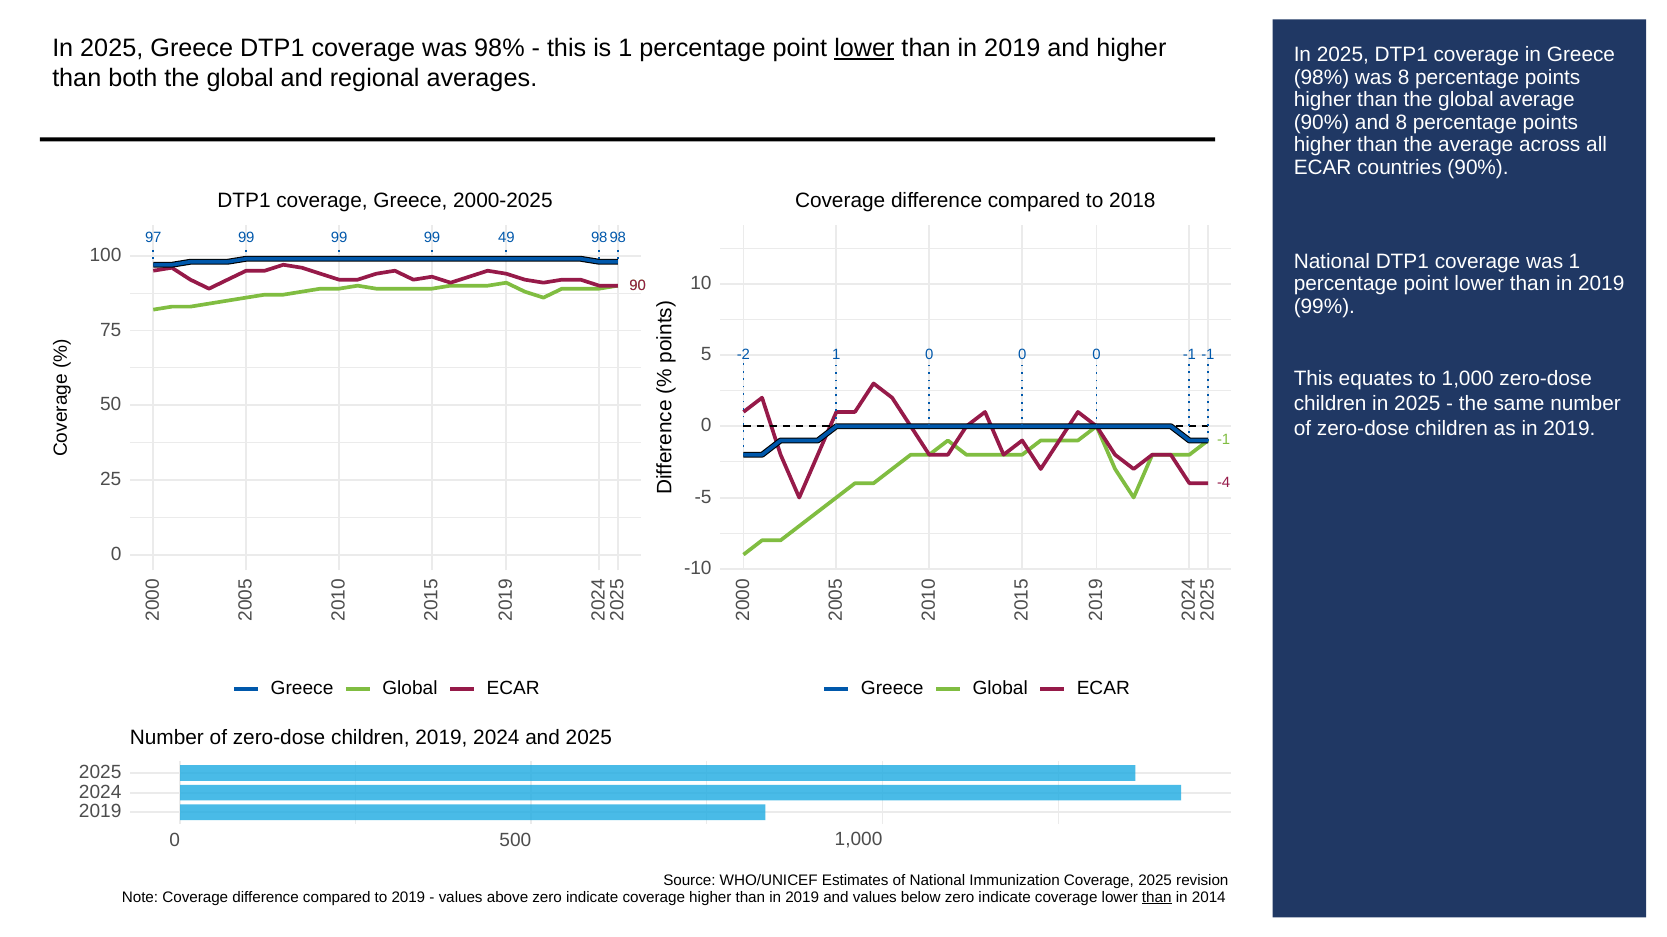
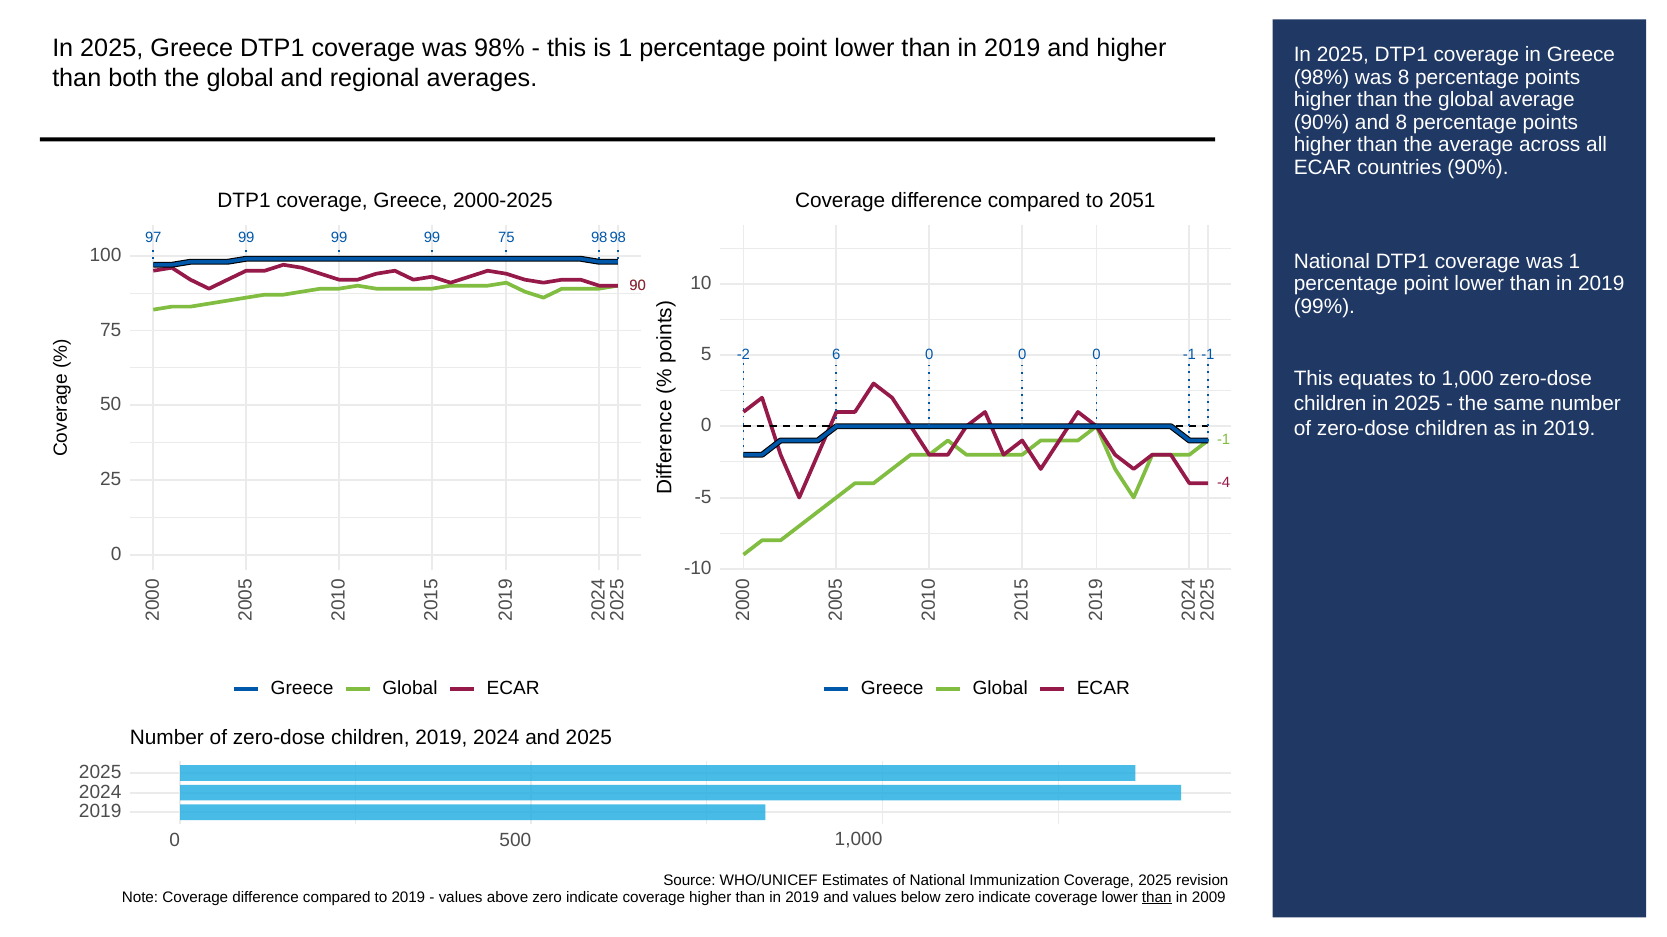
lower underline: present -> none (864, 48)
2018: 2018 -> 2051 (1132, 201)
99 49: 49 -> 75 (506, 237)
-2 1: 1 -> 6 (836, 355)
2014: 2014 -> 2009 (1209, 898)
